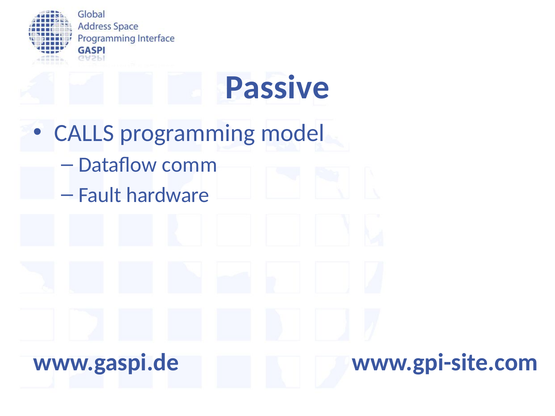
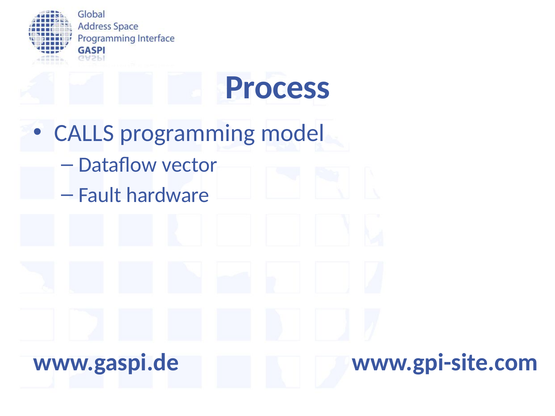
Passive: Passive -> Process (278, 87)
comm: comm -> vector (190, 165)
